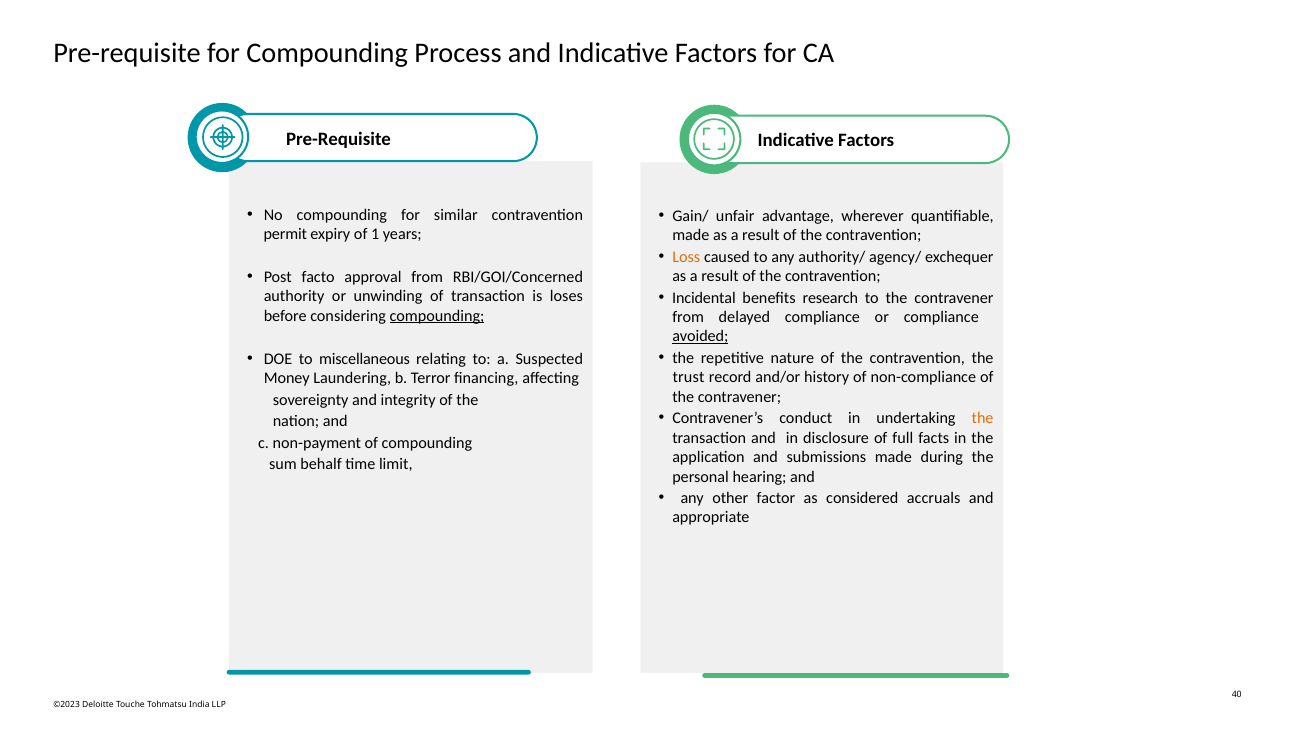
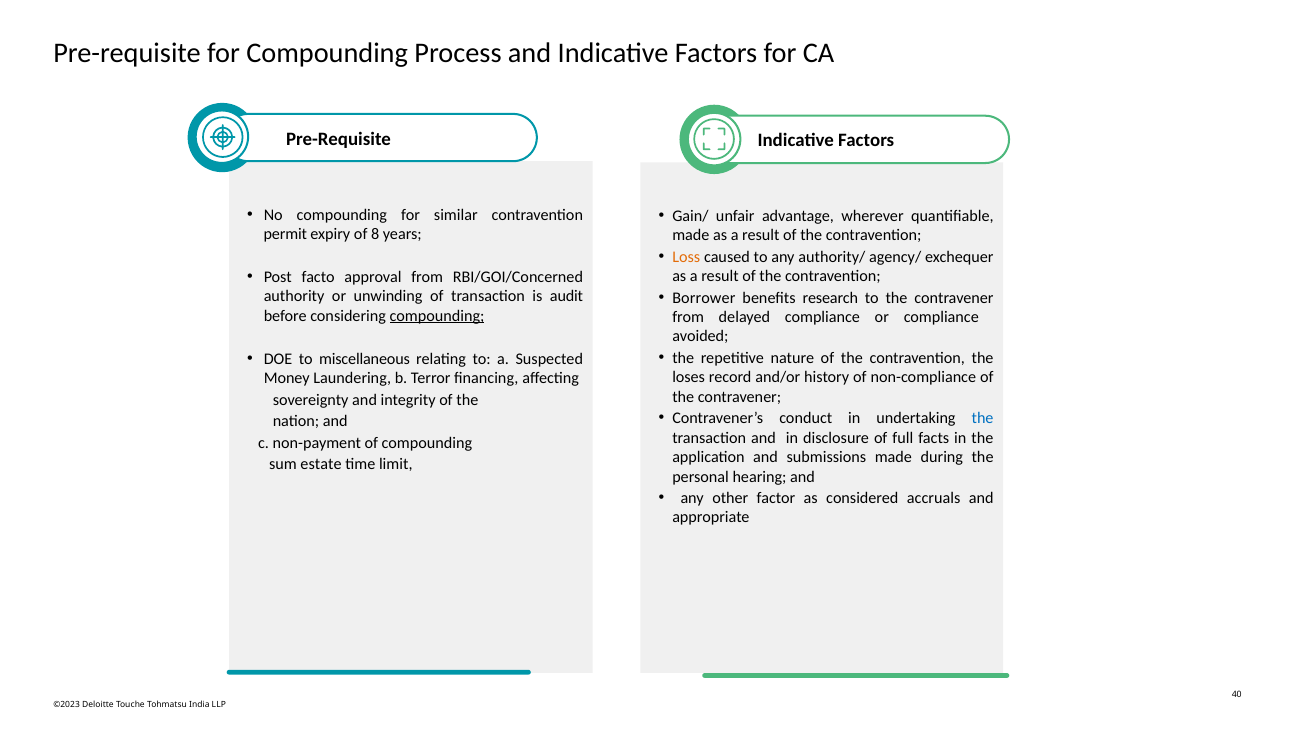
1: 1 -> 8 (375, 234)
Incidental: Incidental -> Borrower (704, 297)
loses: loses -> audit (567, 296)
avoided underline: present -> none (700, 336)
trust: trust -> loses (689, 377)
the colour: orange -> blue (983, 418)
behalf: behalf -> estate (321, 464)
